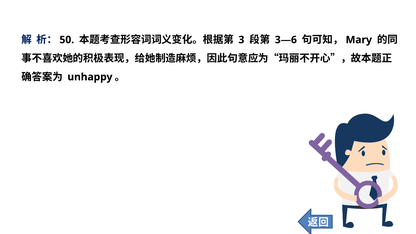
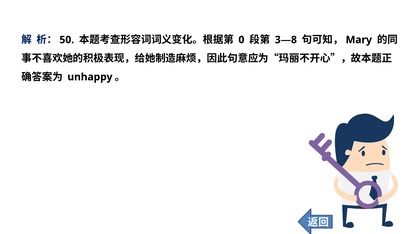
3: 3 -> 0 (241, 40)
3—6: 3—6 -> 3—8 (286, 40)
